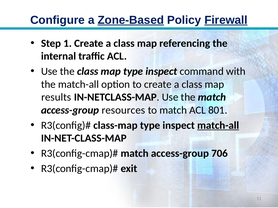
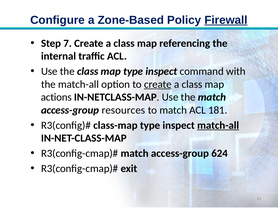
Zone-Based underline: present -> none (131, 20)
1: 1 -> 7 (68, 43)
create underline: none -> present (158, 84)
results: results -> actions (56, 97)
801: 801 -> 181 (218, 110)
706: 706 -> 624 (220, 154)
